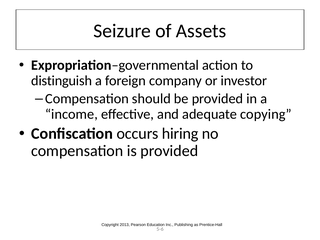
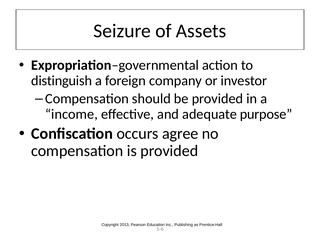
copying: copying -> purpose (266, 114)
hiring: hiring -> agree (180, 134)
